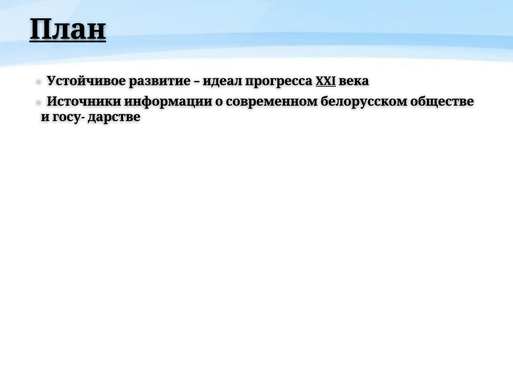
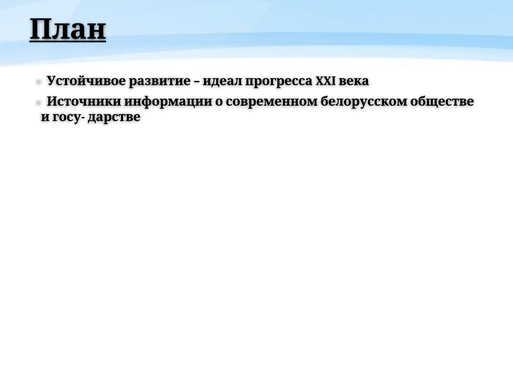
XXI underline: present -> none (326, 81)
